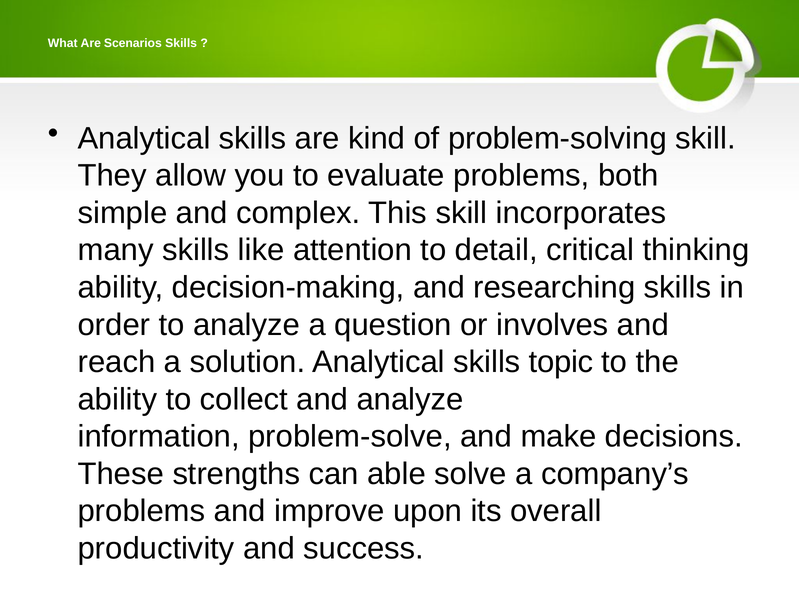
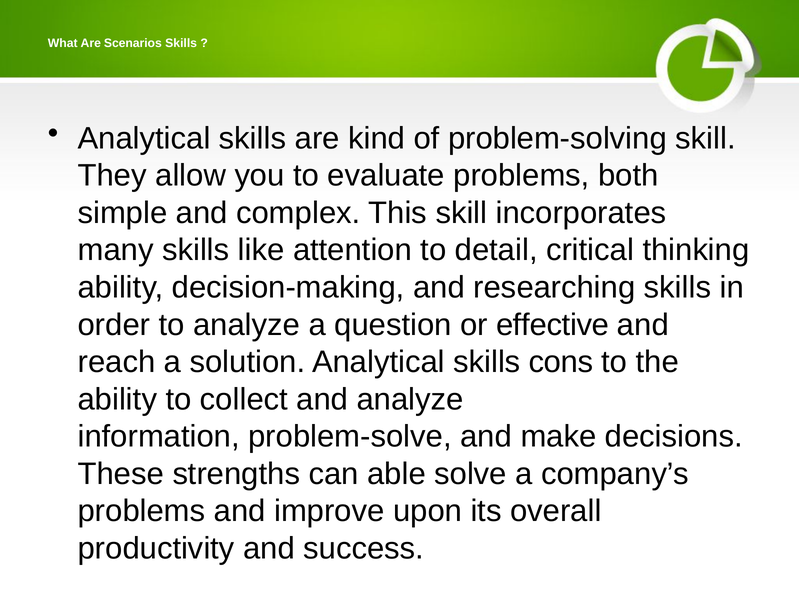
involves: involves -> effective (553, 325)
topic: topic -> cons (561, 362)
